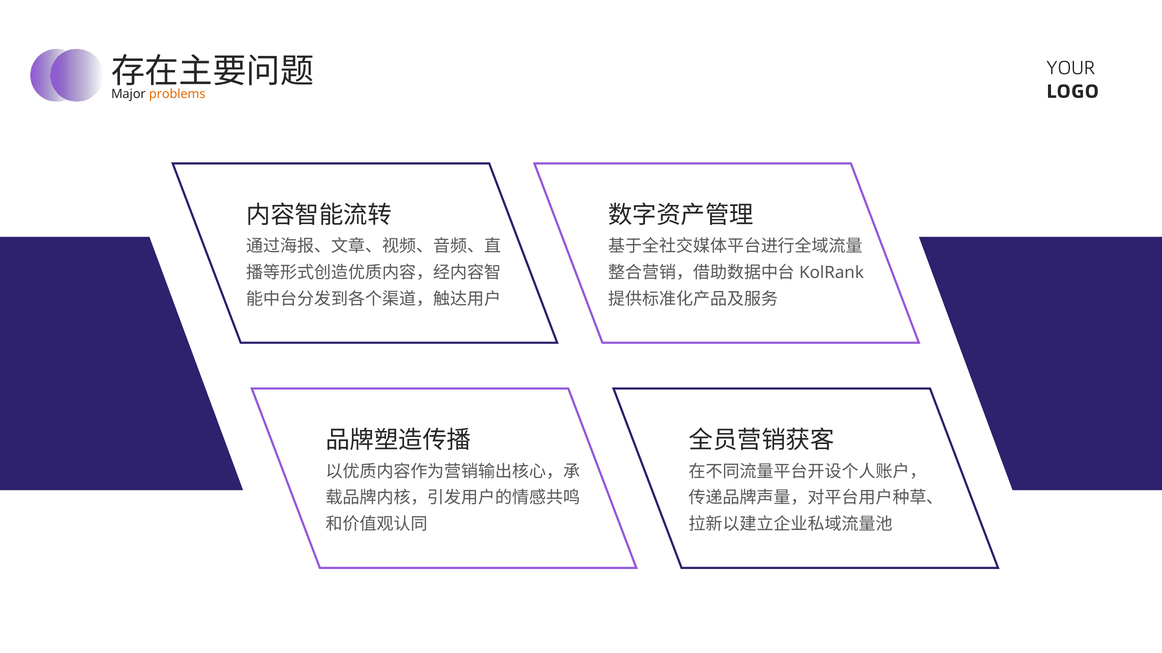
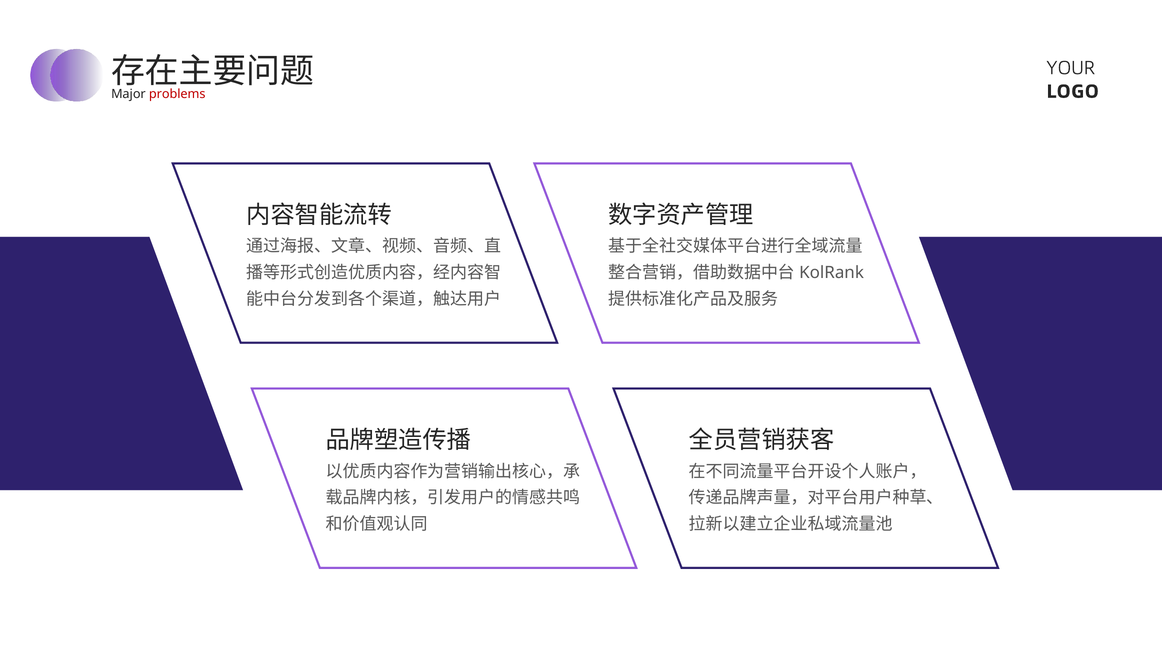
problems colour: orange -> red (177, 94)
